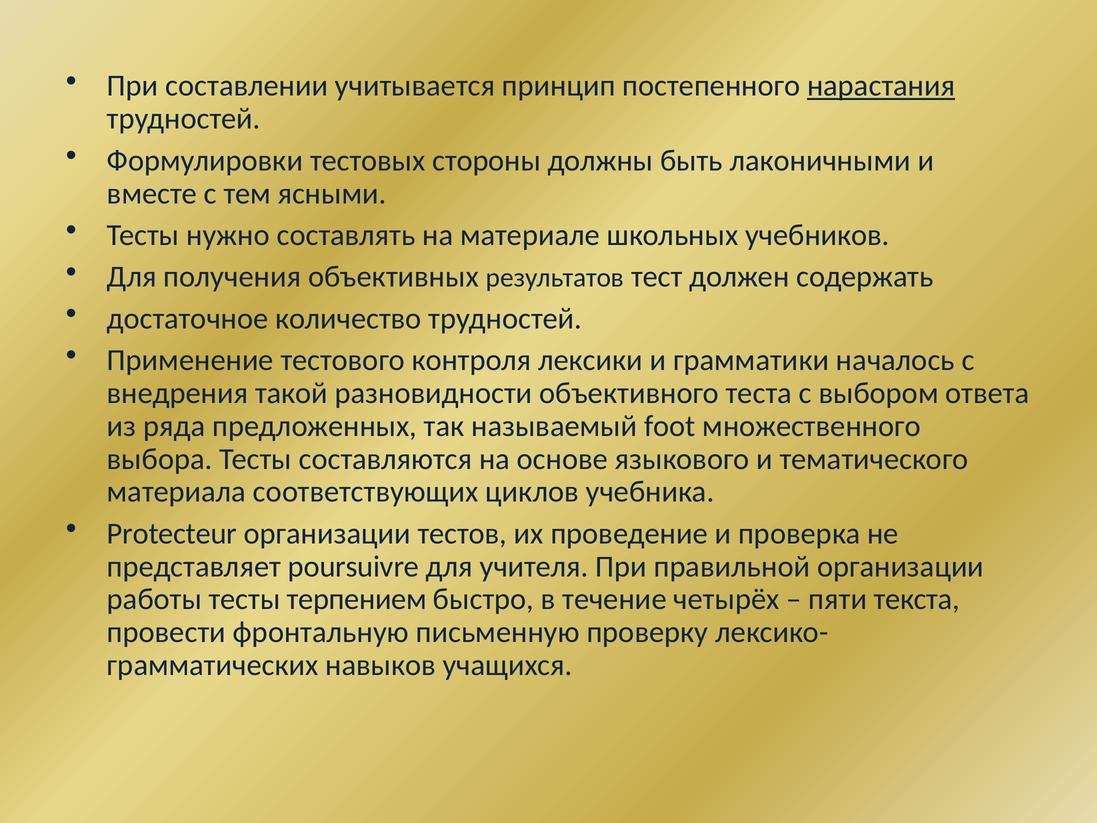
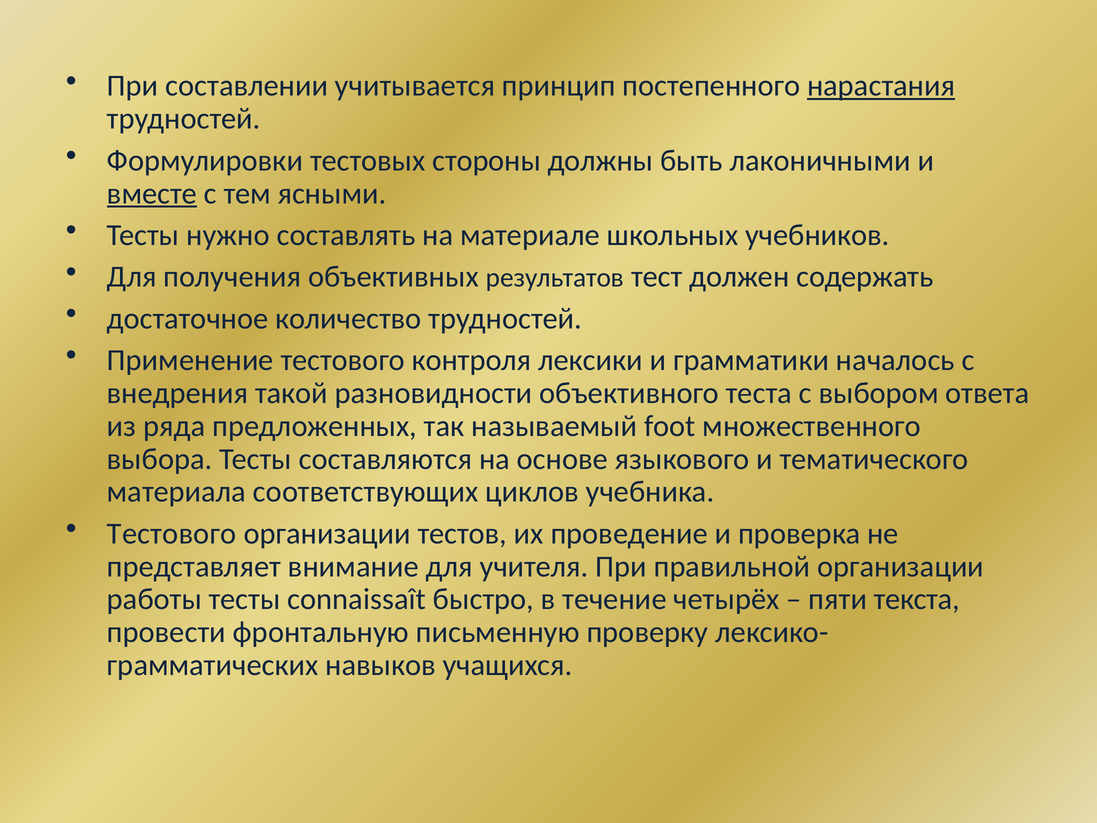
вместе underline: none -> present (152, 193)
Protecteur: Protecteur -> Тестового (172, 533)
poursuivre: poursuivre -> внимание (353, 566)
терпением: терпением -> connaissaît (357, 599)
